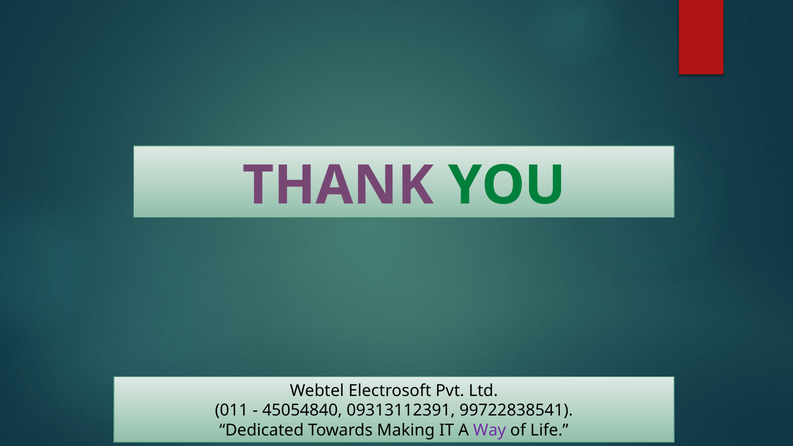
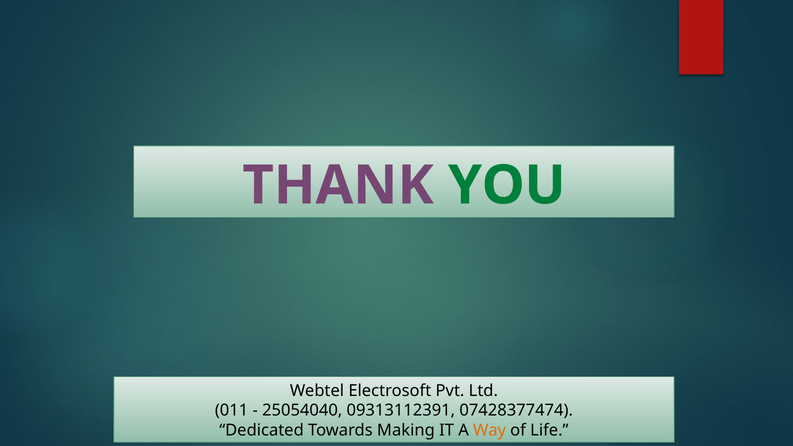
45054840: 45054840 -> 25054040 (302, 411)
99722838541: 99722838541 -> 07428377474 (516, 411)
Way colour: purple -> orange (490, 430)
